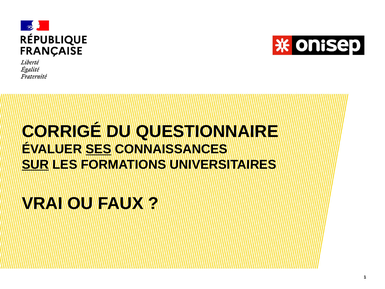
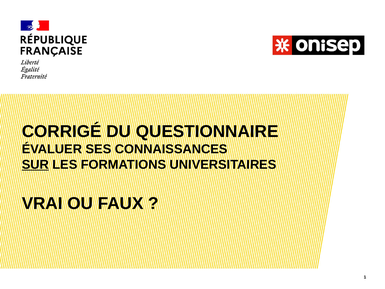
SES underline: present -> none (98, 149)
